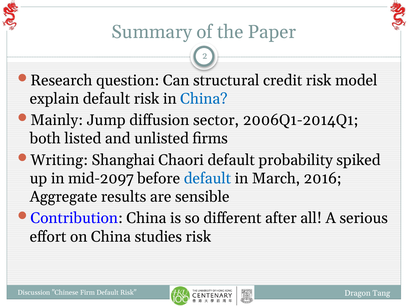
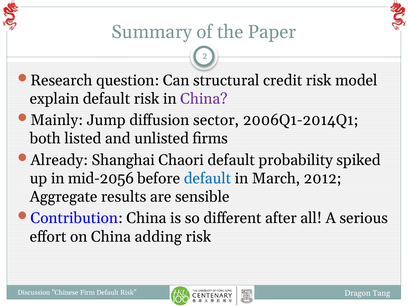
China colour: blue -> purple (204, 99)
Writing: Writing -> Already (59, 160)
mid-2097: mid-2097 -> mid-2056 (101, 178)
2016: 2016 -> 2012 (323, 178)
studies: studies -> adding (158, 237)
